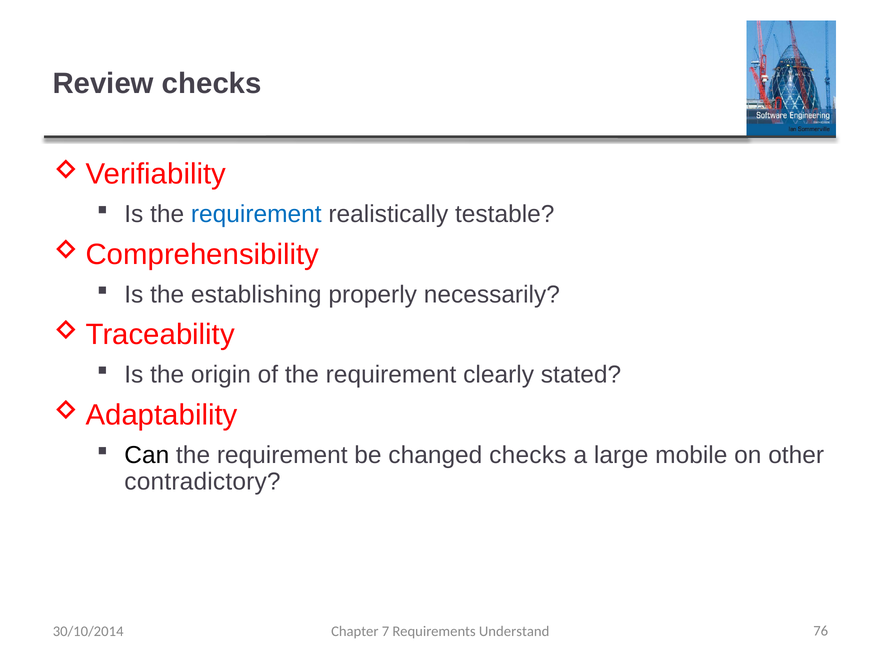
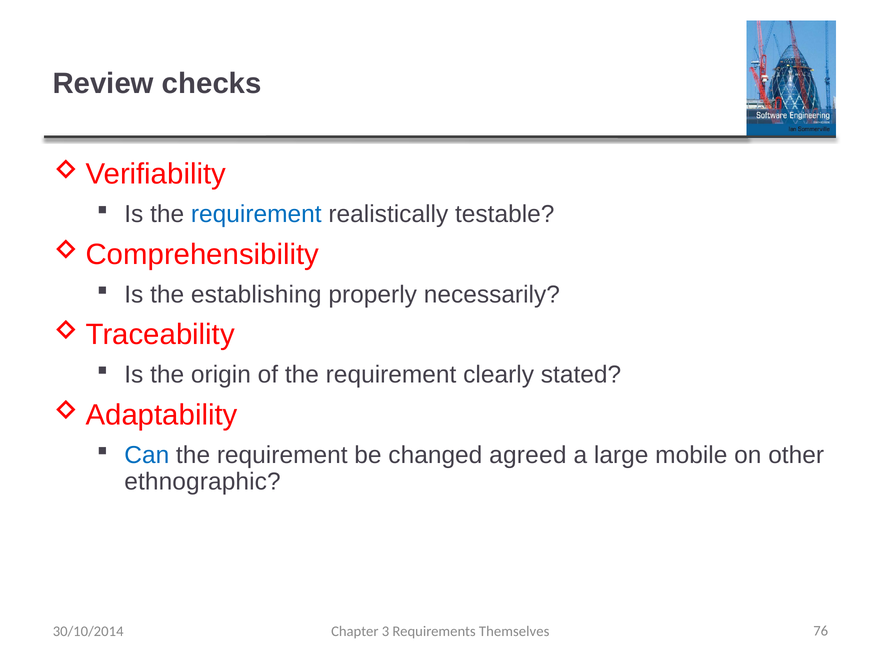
Can colour: black -> blue (147, 455)
changed checks: checks -> agreed (528, 455)
contradictory: contradictory -> ethnographic (203, 481)
7: 7 -> 3 (385, 631)
Understand: Understand -> Themselves (514, 631)
